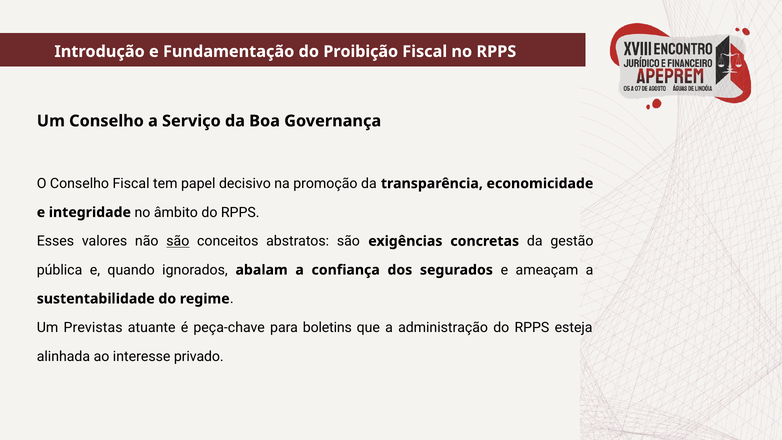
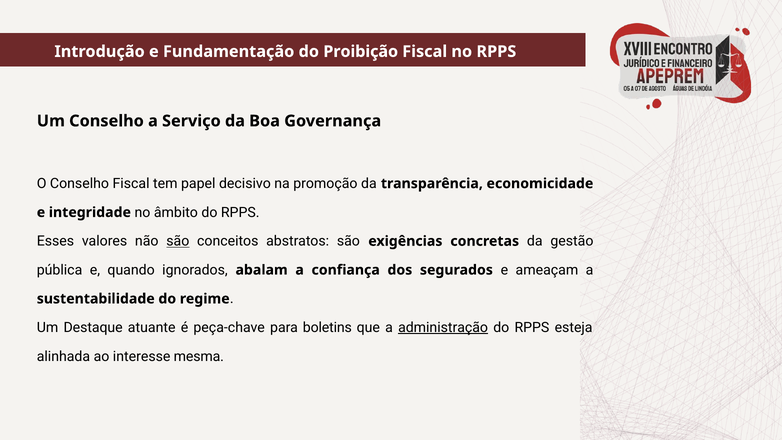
Previstas: Previstas -> Destaque (93, 327)
administração underline: none -> present (443, 327)
privado: privado -> mesma (199, 356)
